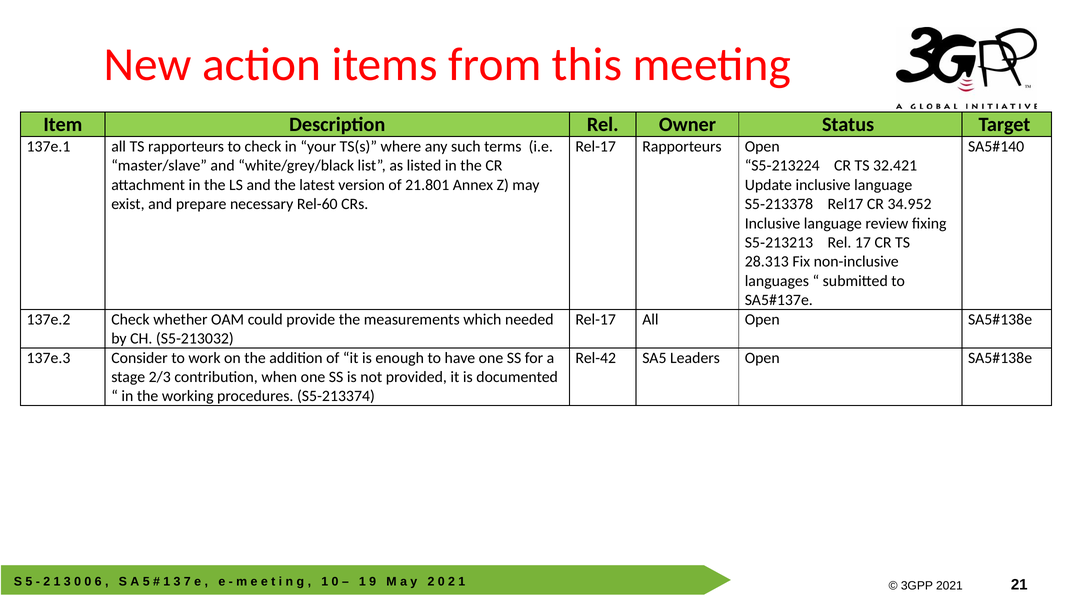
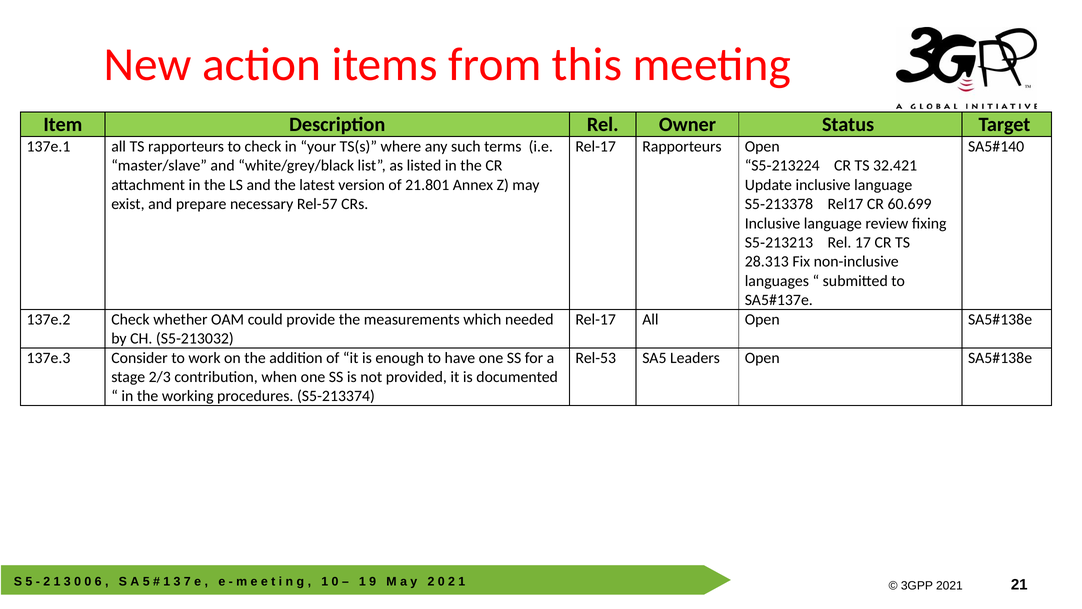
Rel-60: Rel-60 -> Rel-57 (317, 204)
34.952: 34.952 -> 60.699 (910, 204)
Rel-42: Rel-42 -> Rel-53 (596, 358)
